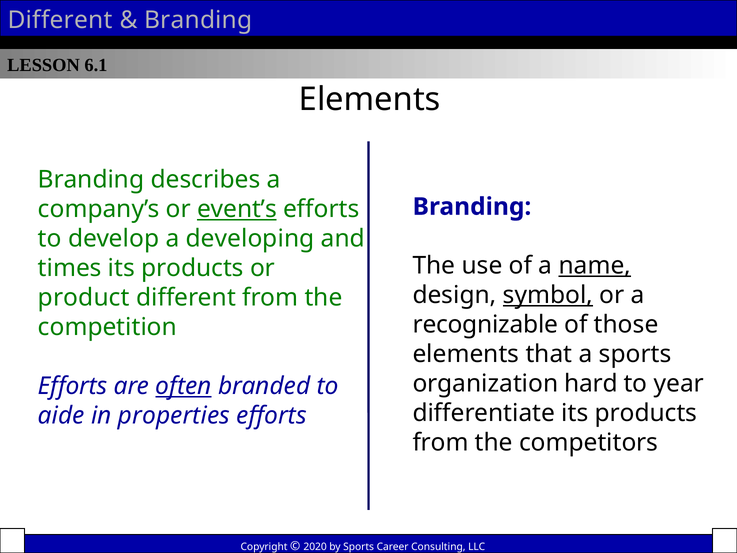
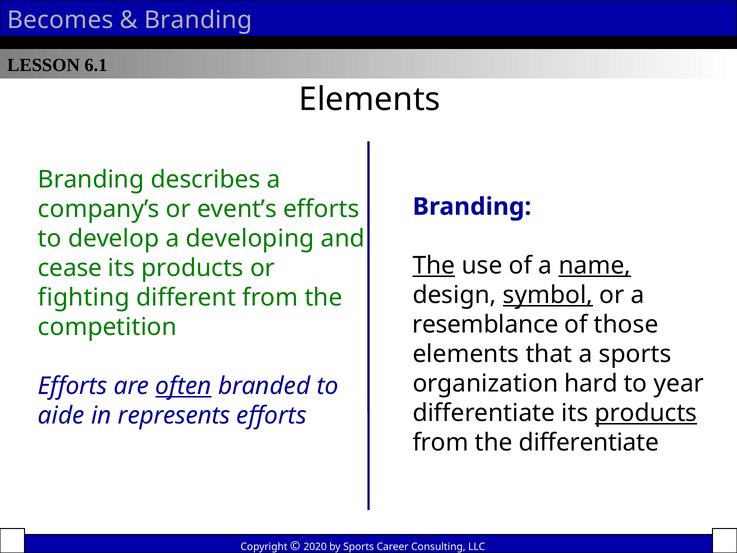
Different: Different -> Becomes (60, 20)
event’s underline: present -> none (237, 209)
The underline: none -> present (434, 266)
times: times -> cease (70, 268)
product: product -> fighting (84, 298)
recognizable: recognizable -> resemblance (485, 325)
products underline: none -> present (646, 413)
properties: properties -> represents (174, 416)
the competitors: competitors -> differentiate (589, 442)
